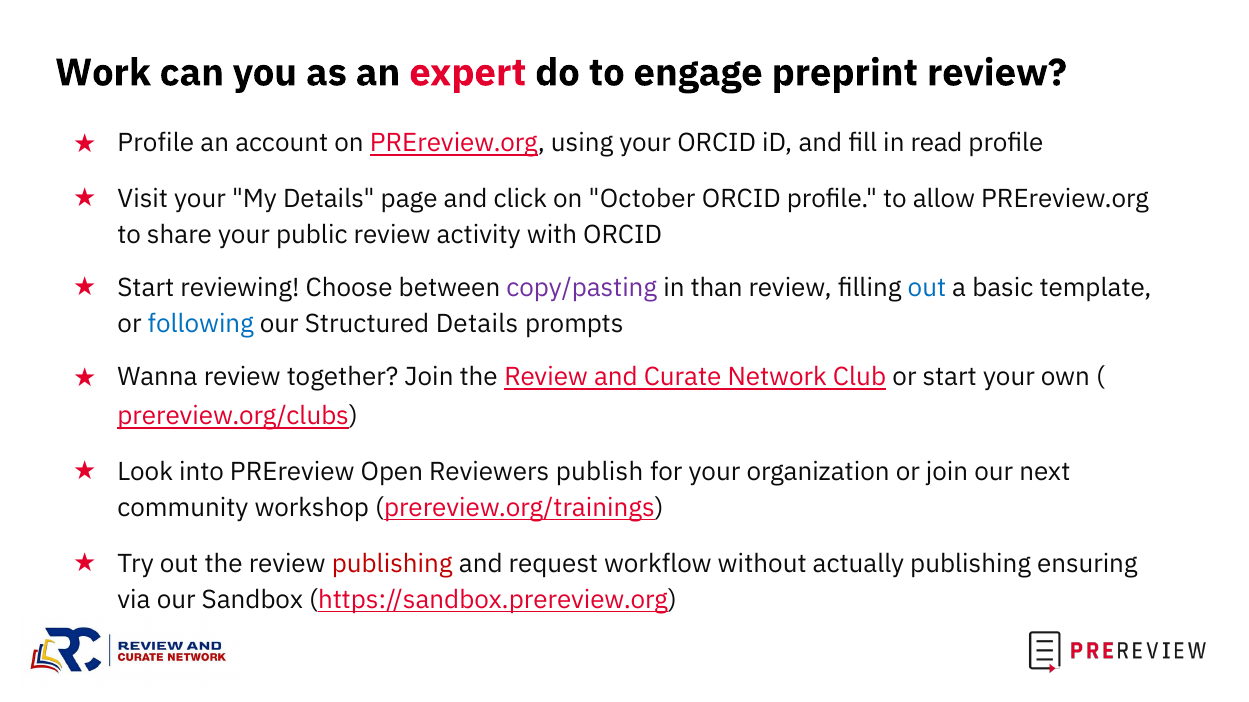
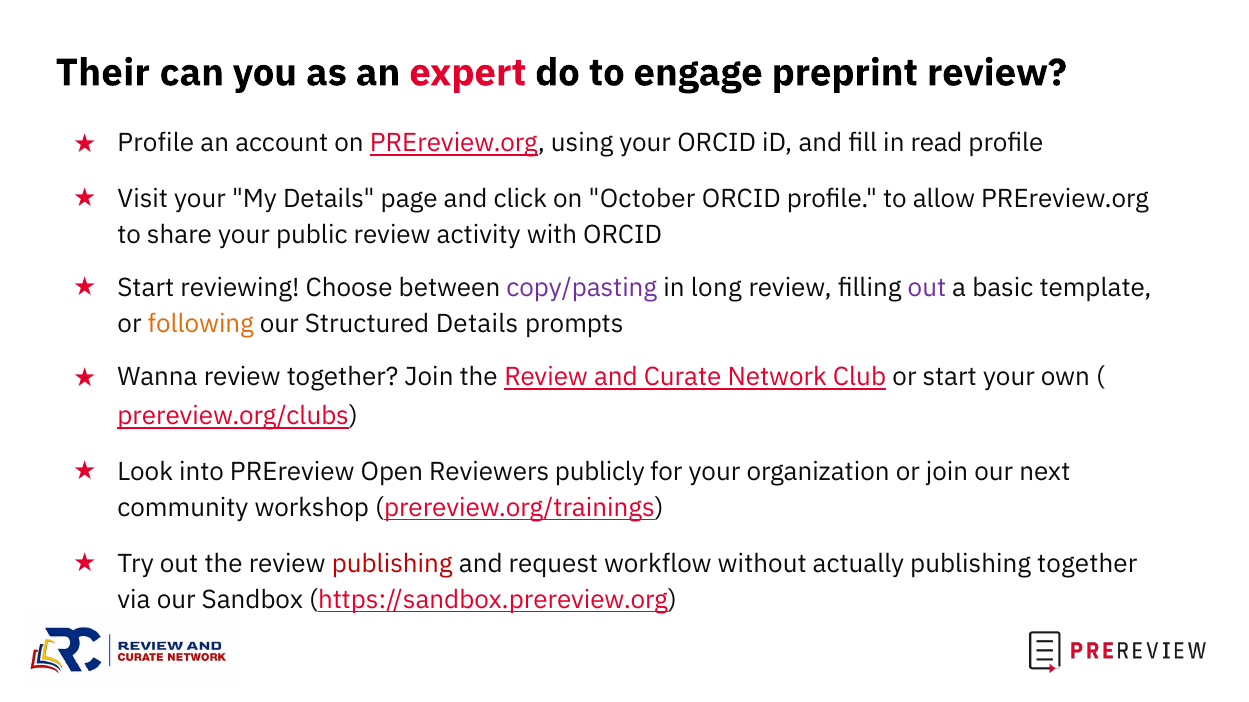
Work: Work -> Their (103, 73)
than: than -> long (716, 288)
out colour: blue -> purple (927, 288)
following colour: blue -> orange (201, 324)
publish: publish -> publicly (600, 472)
publishing ensuring: ensuring -> together (1087, 564)
